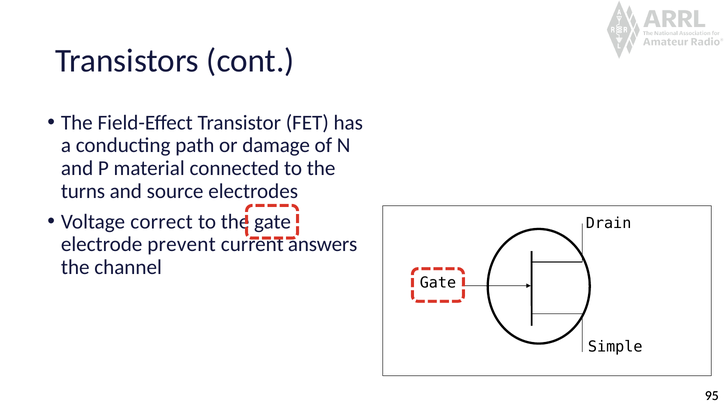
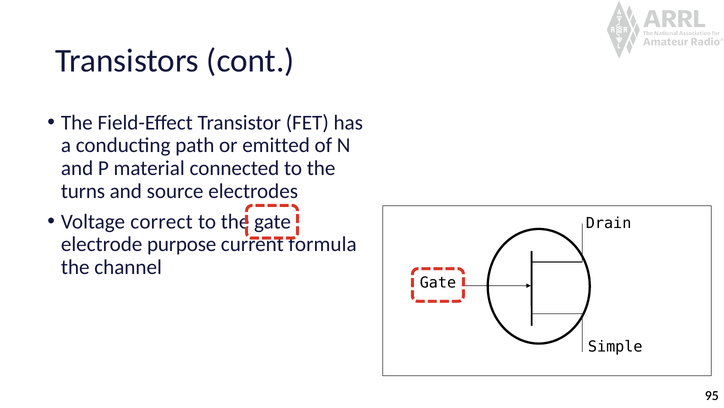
damage: damage -> emitted (276, 145)
prevent: prevent -> purpose (182, 244)
answers: answers -> formula (323, 244)
